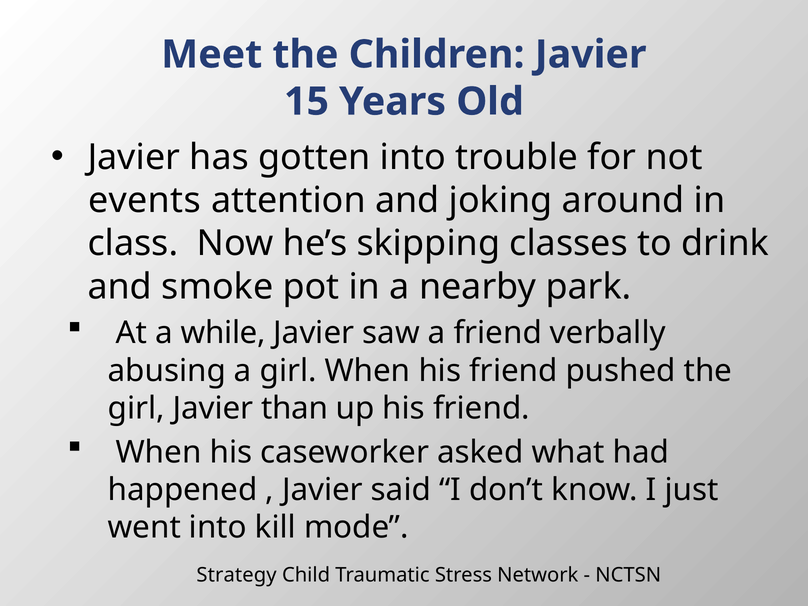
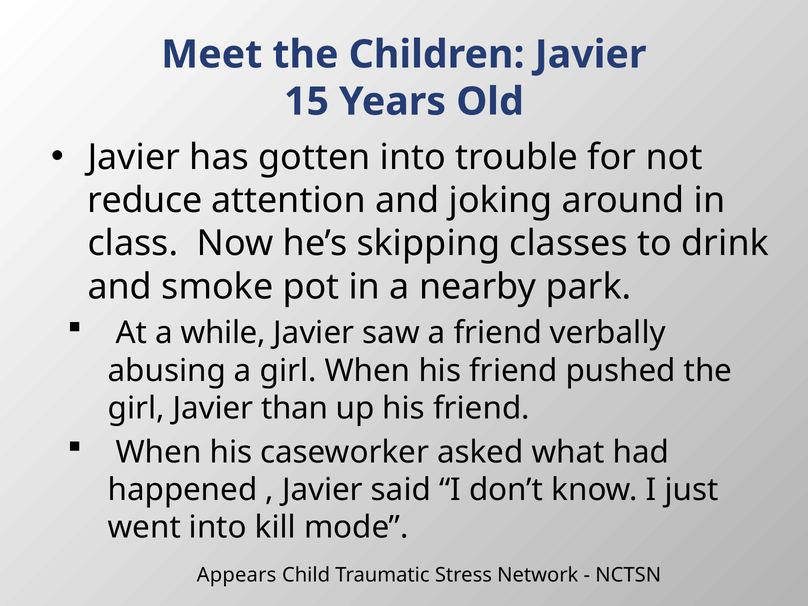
events: events -> reduce (145, 200)
Strategy: Strategy -> Appears (237, 575)
